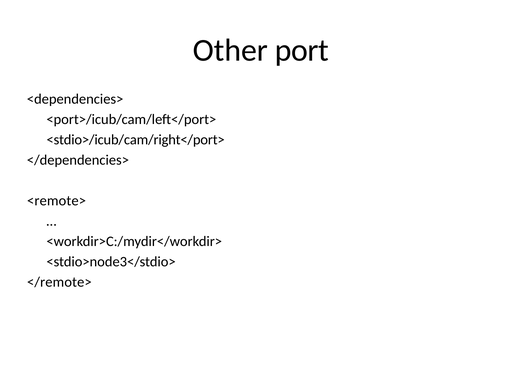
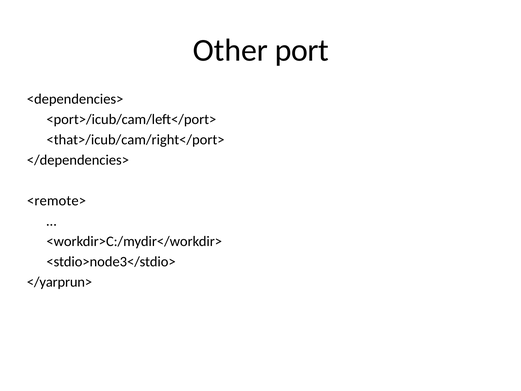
<stdio>/icub/cam/right</port>: <stdio>/icub/cam/right</port> -> <that>/icub/cam/right</port> (136, 140)
</remote>: </remote> -> </yarprun> (59, 282)
